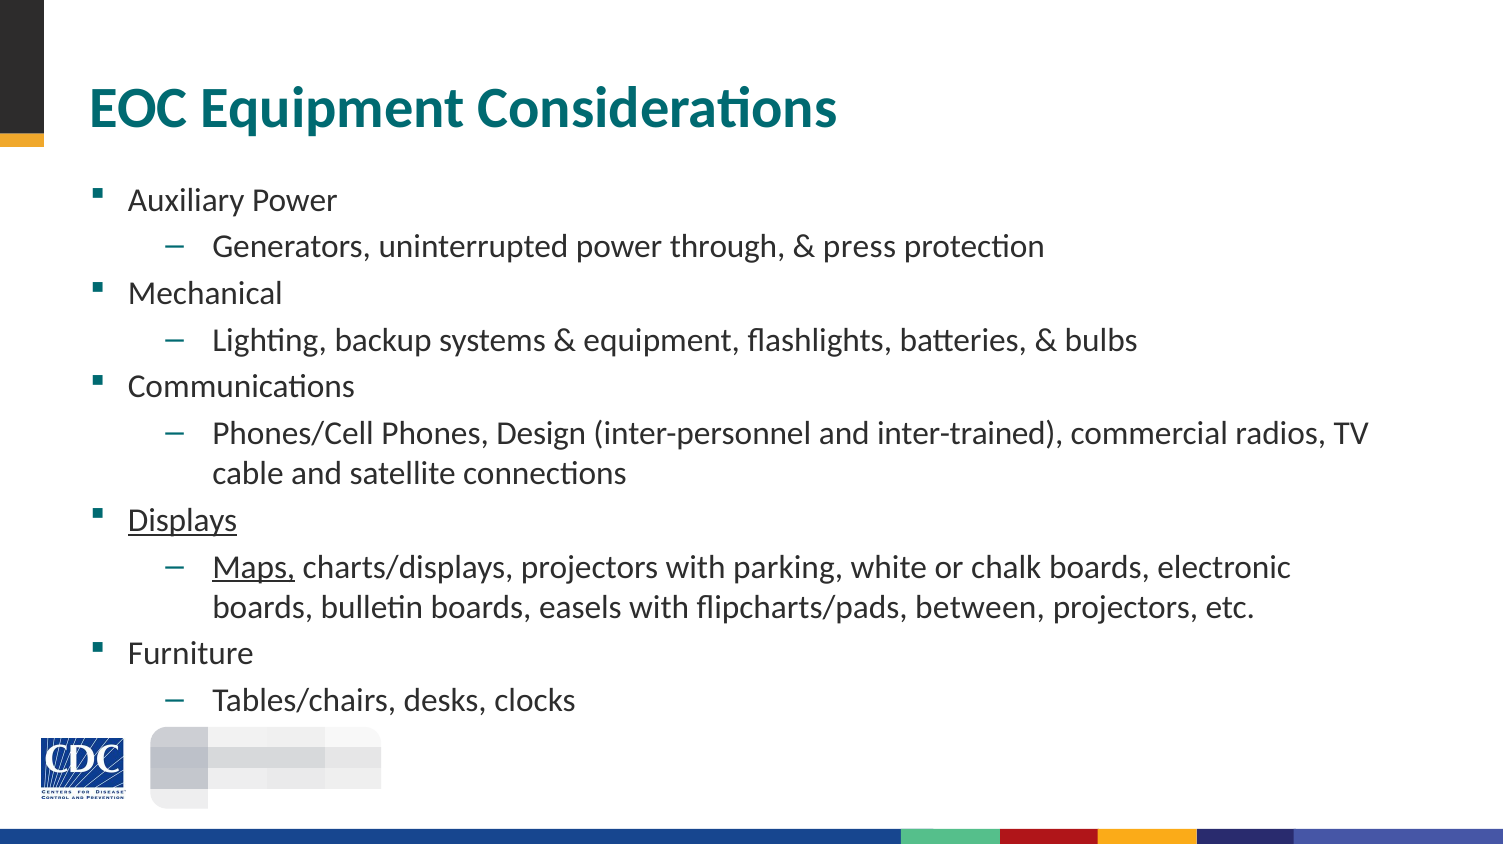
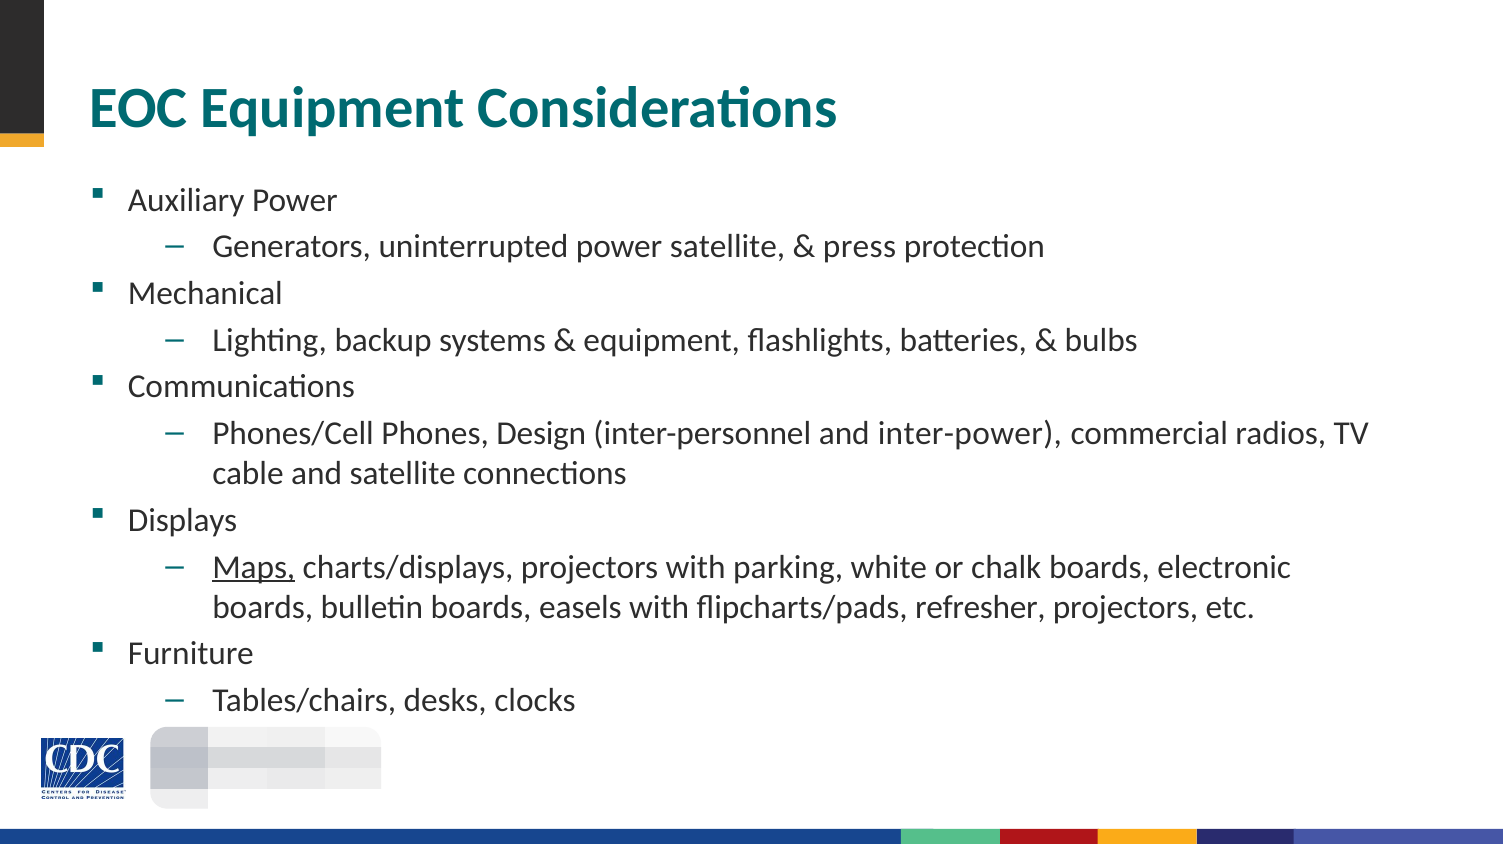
power through: through -> satellite (728, 247)
inter-trained: inter-trained -> inter-power (970, 434)
Displays underline: present -> none (183, 521)
between: between -> refresher (980, 608)
